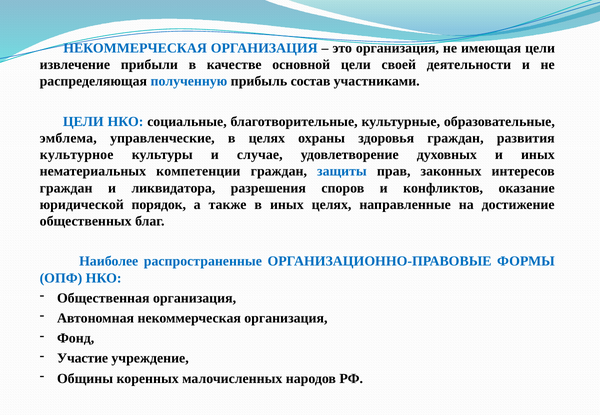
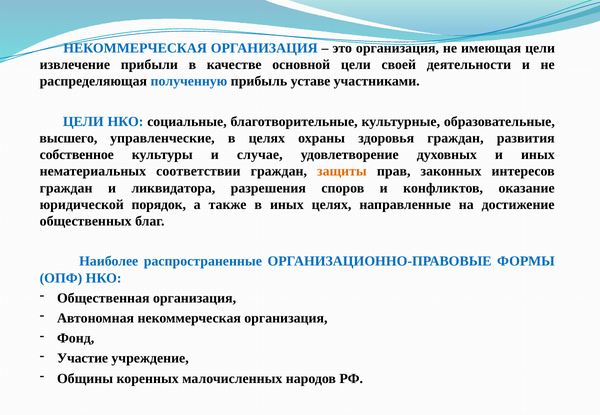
состав: состав -> уставе (311, 81)
эмблема: эмблема -> высшего (68, 138)
культурное: культурное -> собственное (77, 155)
компетенции: компетенции -> соответствии (198, 172)
защиты colour: blue -> orange (342, 172)
